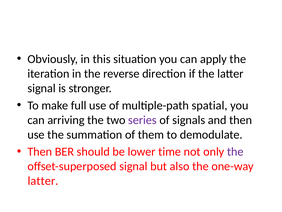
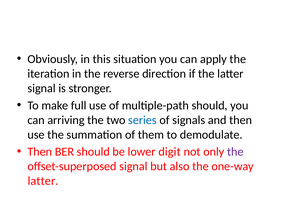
multiple-path spatial: spatial -> should (210, 105)
series colour: purple -> blue (142, 120)
time: time -> digit (170, 151)
